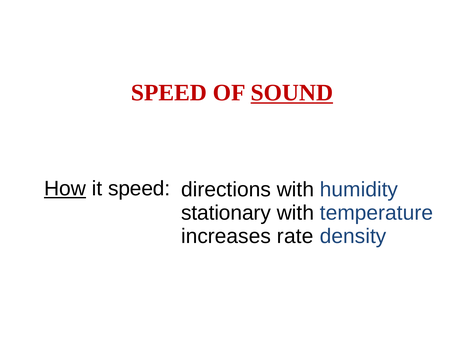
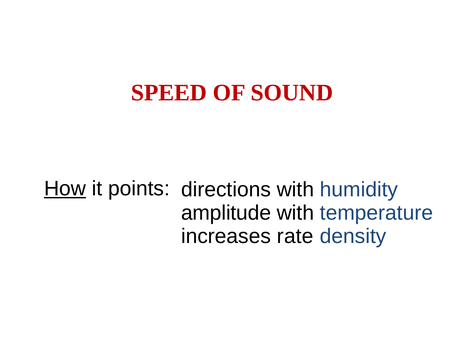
SOUND underline: present -> none (292, 93)
it speed: speed -> points (139, 189)
stationary: stationary -> amplitude (226, 213)
